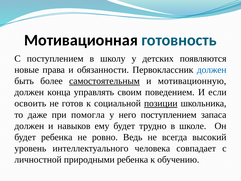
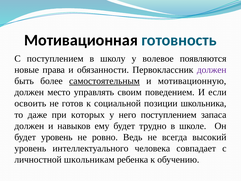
детских: детских -> волевое (158, 58)
должен colour: blue -> purple (212, 70)
конца: конца -> место (59, 92)
позиции underline: present -> none (161, 103)
помогла: помогла -> которых (88, 115)
будет ребенка: ребенка -> уровень (57, 137)
природными: природными -> школьникам (89, 159)
